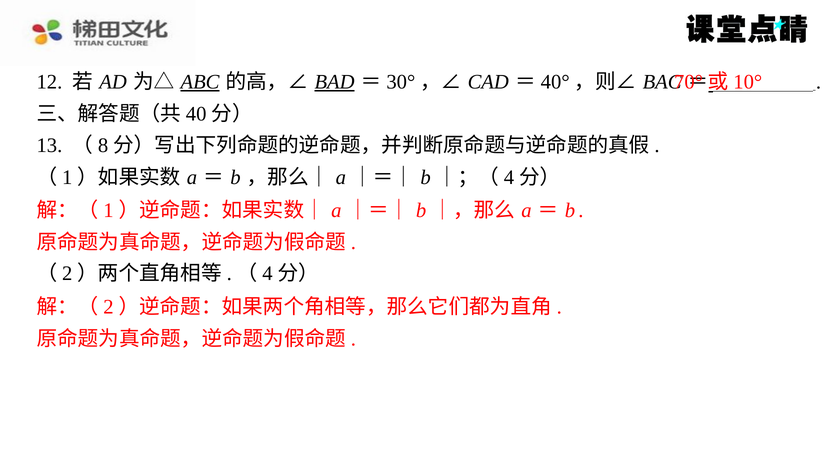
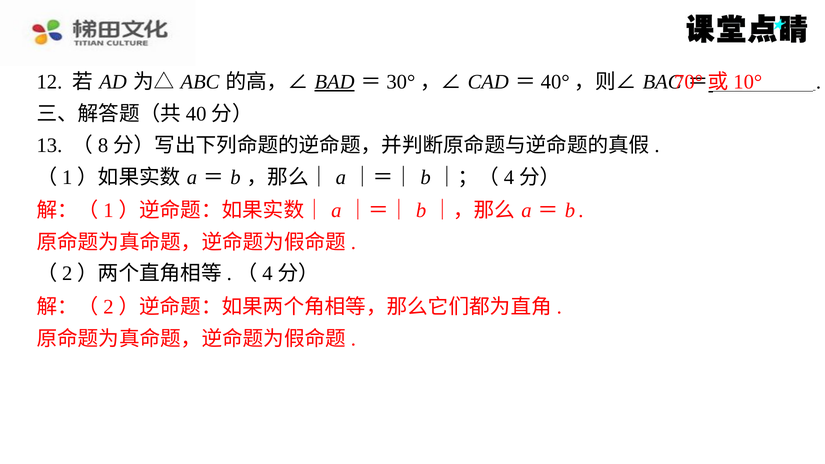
ABC underline: present -> none (200, 82)
